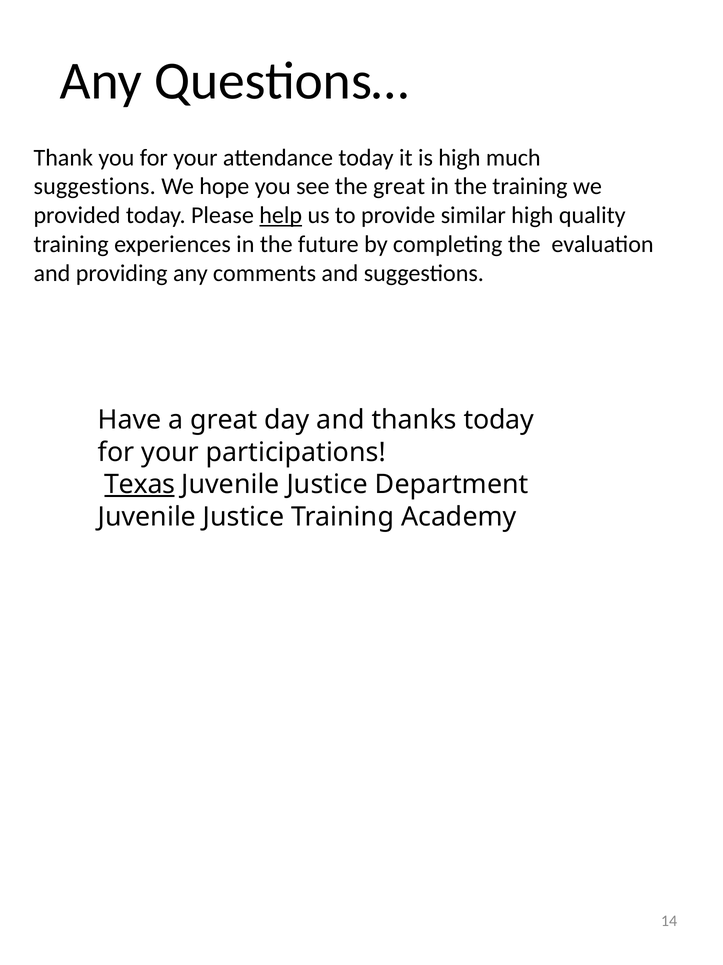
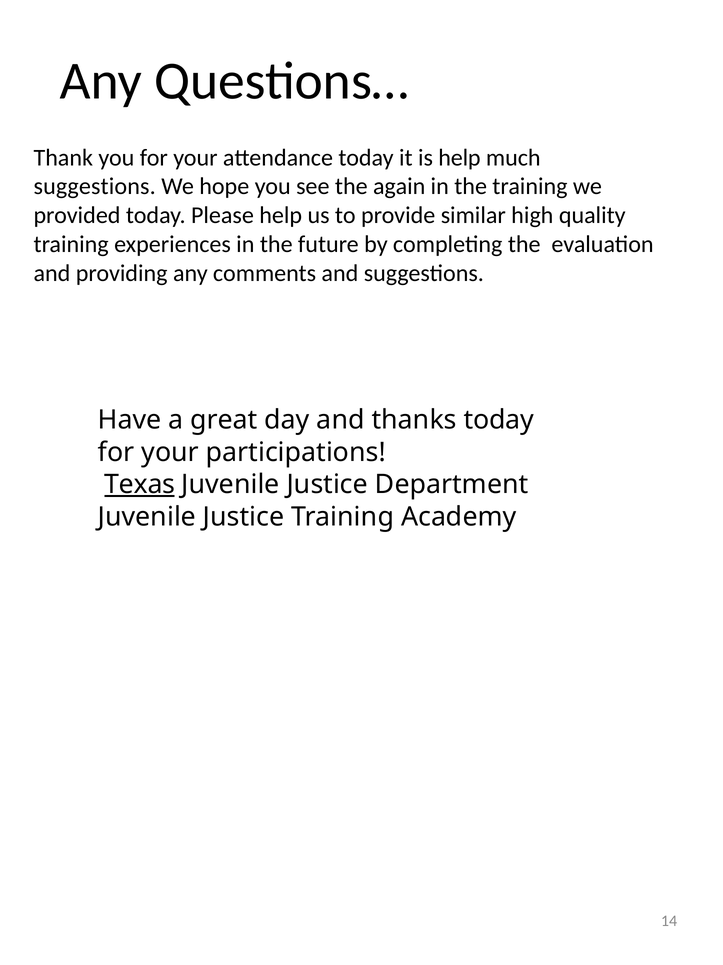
is high: high -> help (459, 157)
the great: great -> again (399, 186)
help underline: present -> none (281, 215)
